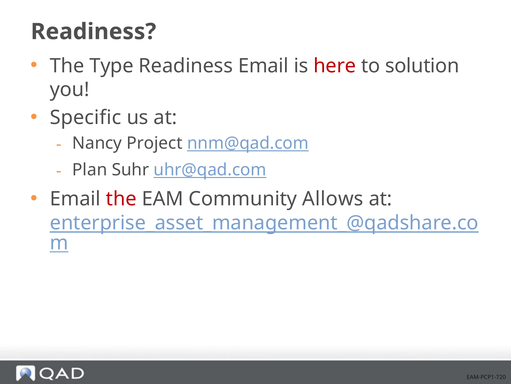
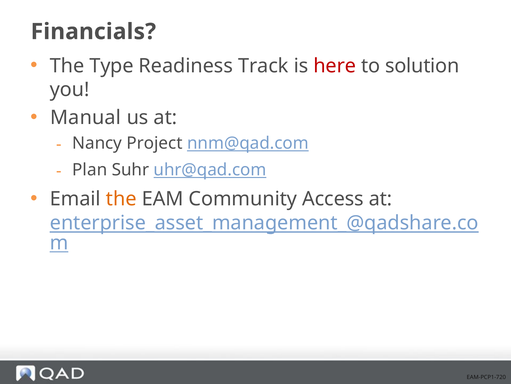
Readiness: Readiness -> Financials (93, 32)
Readiness Email: Email -> Track (263, 66)
Specific: Specific -> Manual (86, 117)
the colour: red -> orange (121, 199)
Allows: Allows -> Access (333, 199)
